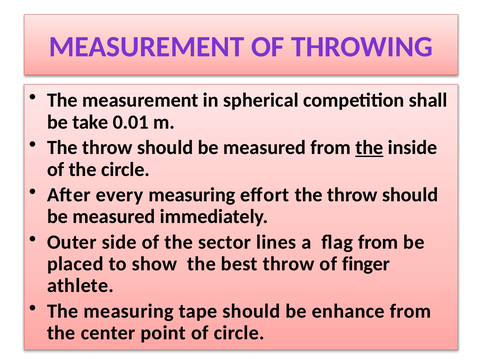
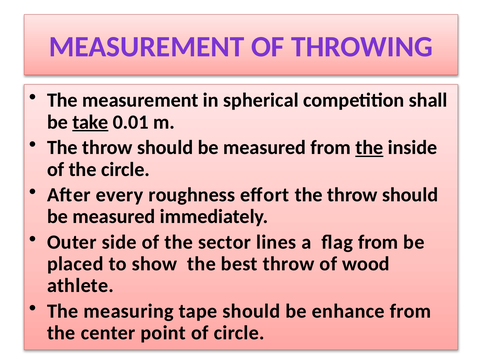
take underline: none -> present (90, 122)
every measuring: measuring -> roughness (192, 195)
finger: finger -> wood (366, 264)
